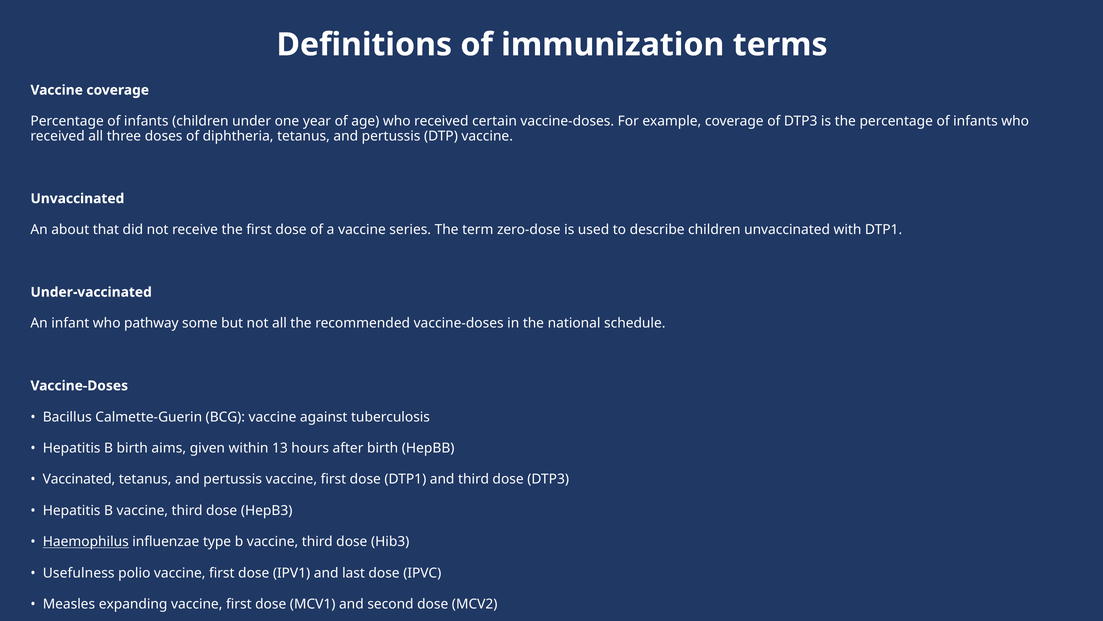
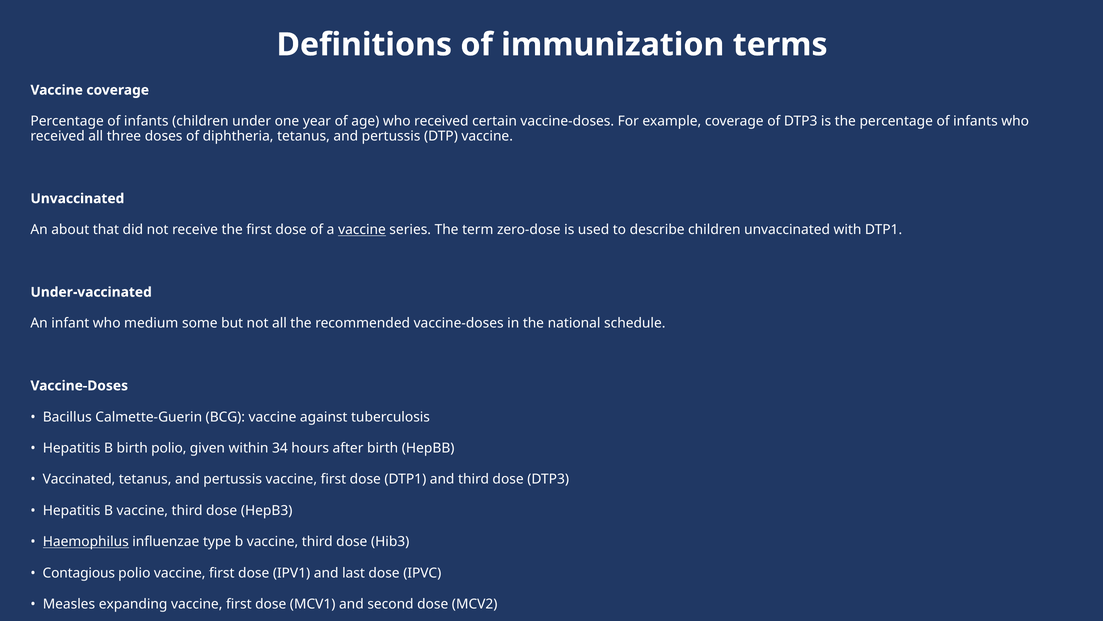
vaccine underline: none -> present (362, 230)
pathway: pathway -> medium (151, 323)
birth aims: aims -> polio (169, 448)
13: 13 -> 34 (280, 448)
Usefulness: Usefulness -> Contagious (79, 572)
